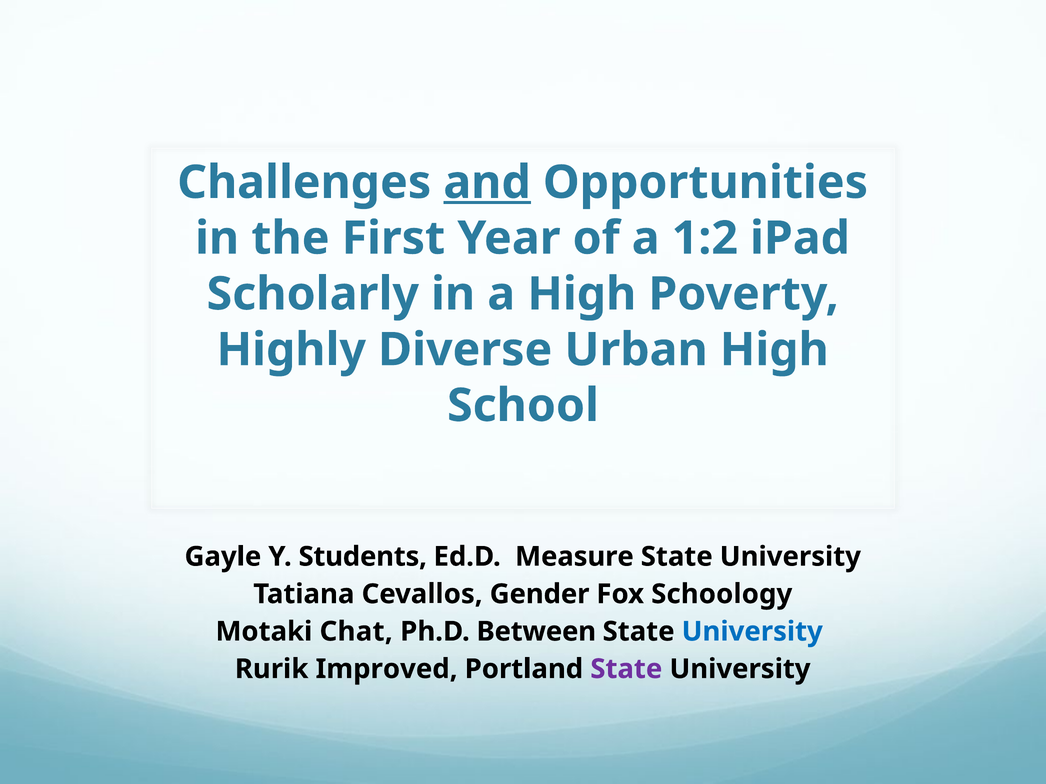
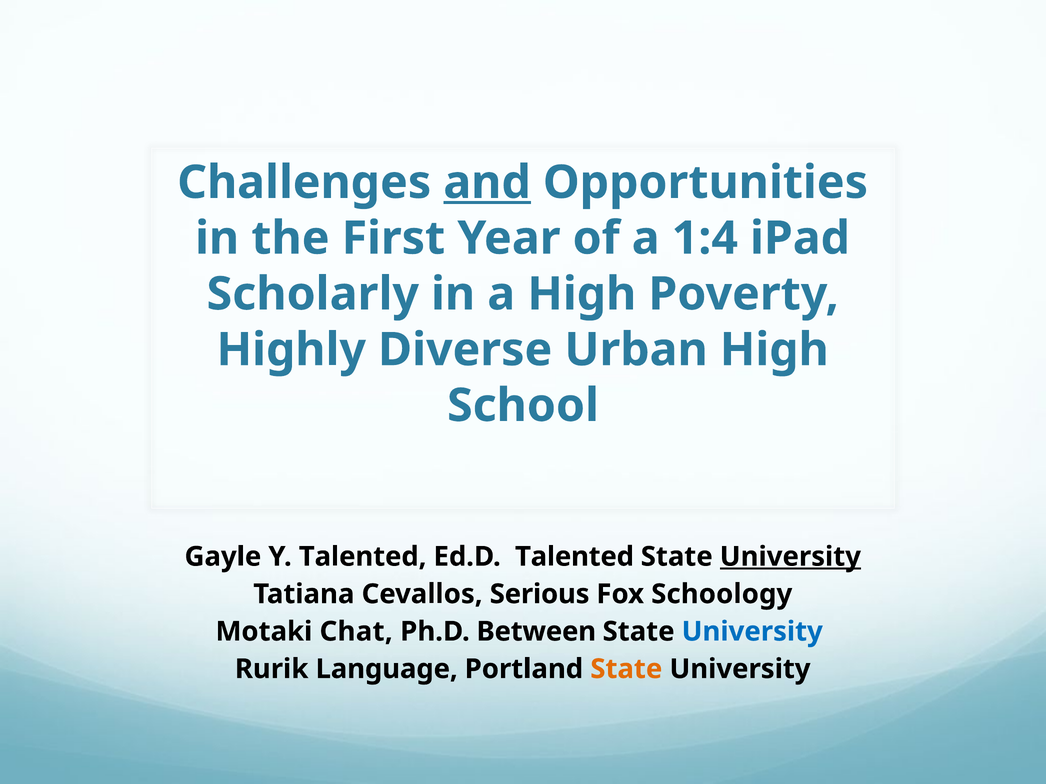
1:2: 1:2 -> 1:4 (705, 238)
Y Students: Students -> Talented (363, 557)
Ed.D Measure: Measure -> Talented (575, 557)
University underline: none -> present (790, 557)
Gender: Gender -> Serious (540, 594)
Improved: Improved -> Language (387, 669)
State colour: purple -> orange (626, 669)
